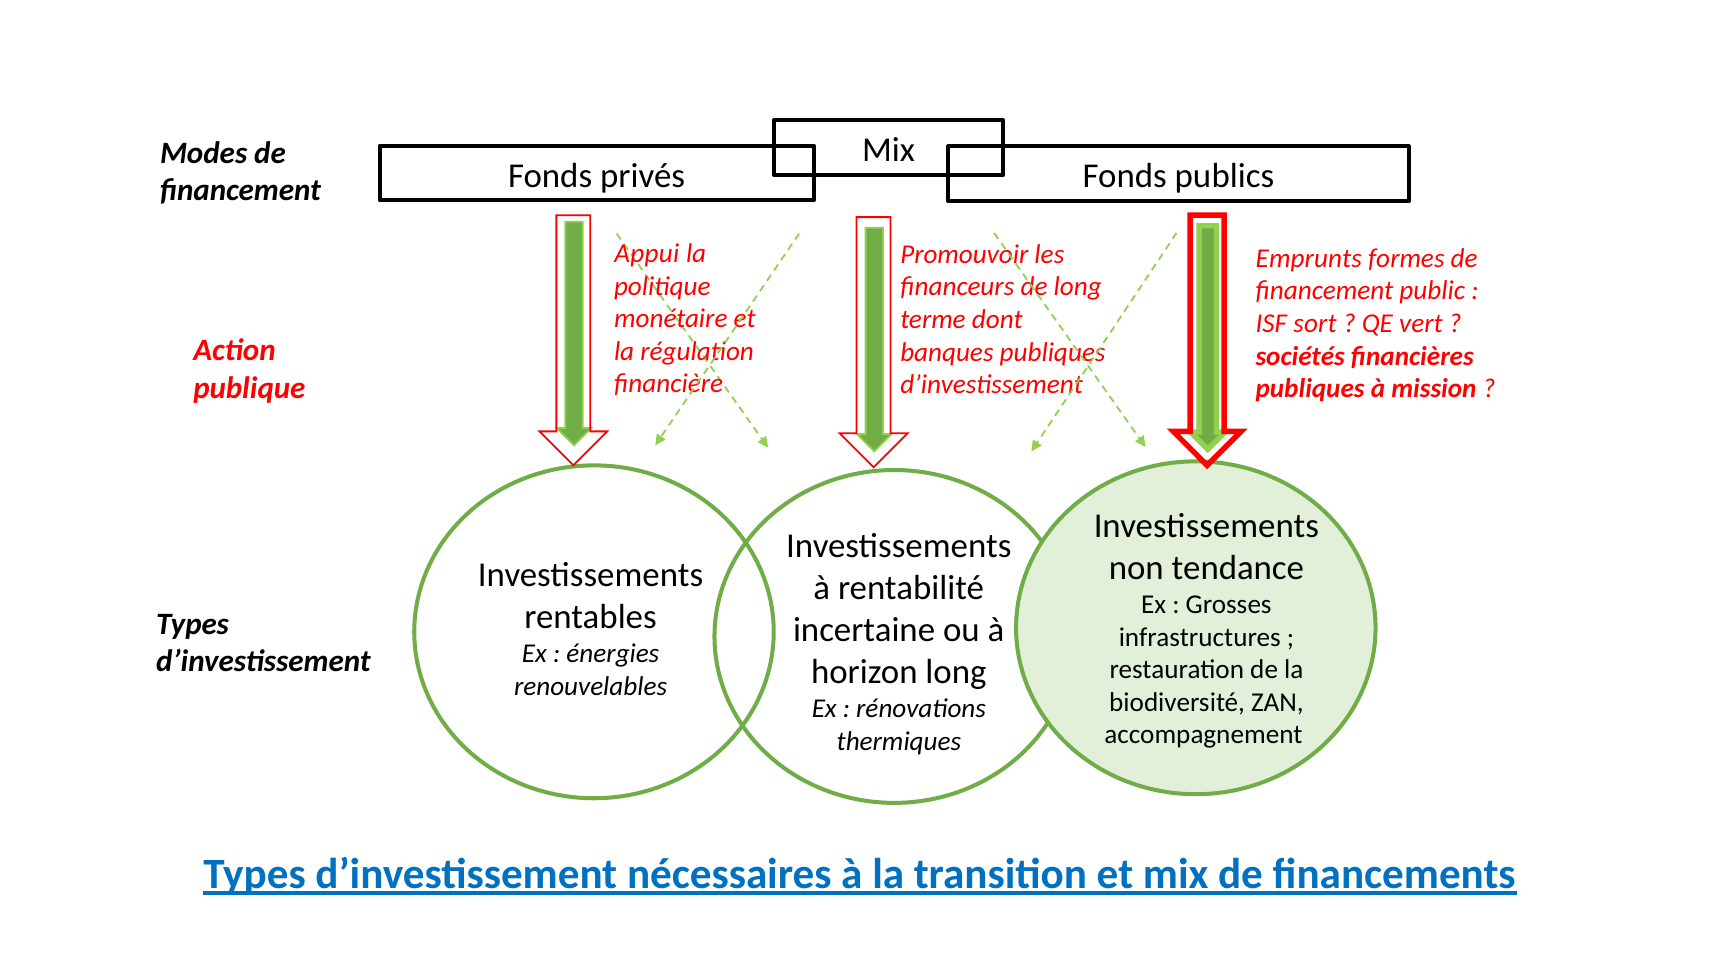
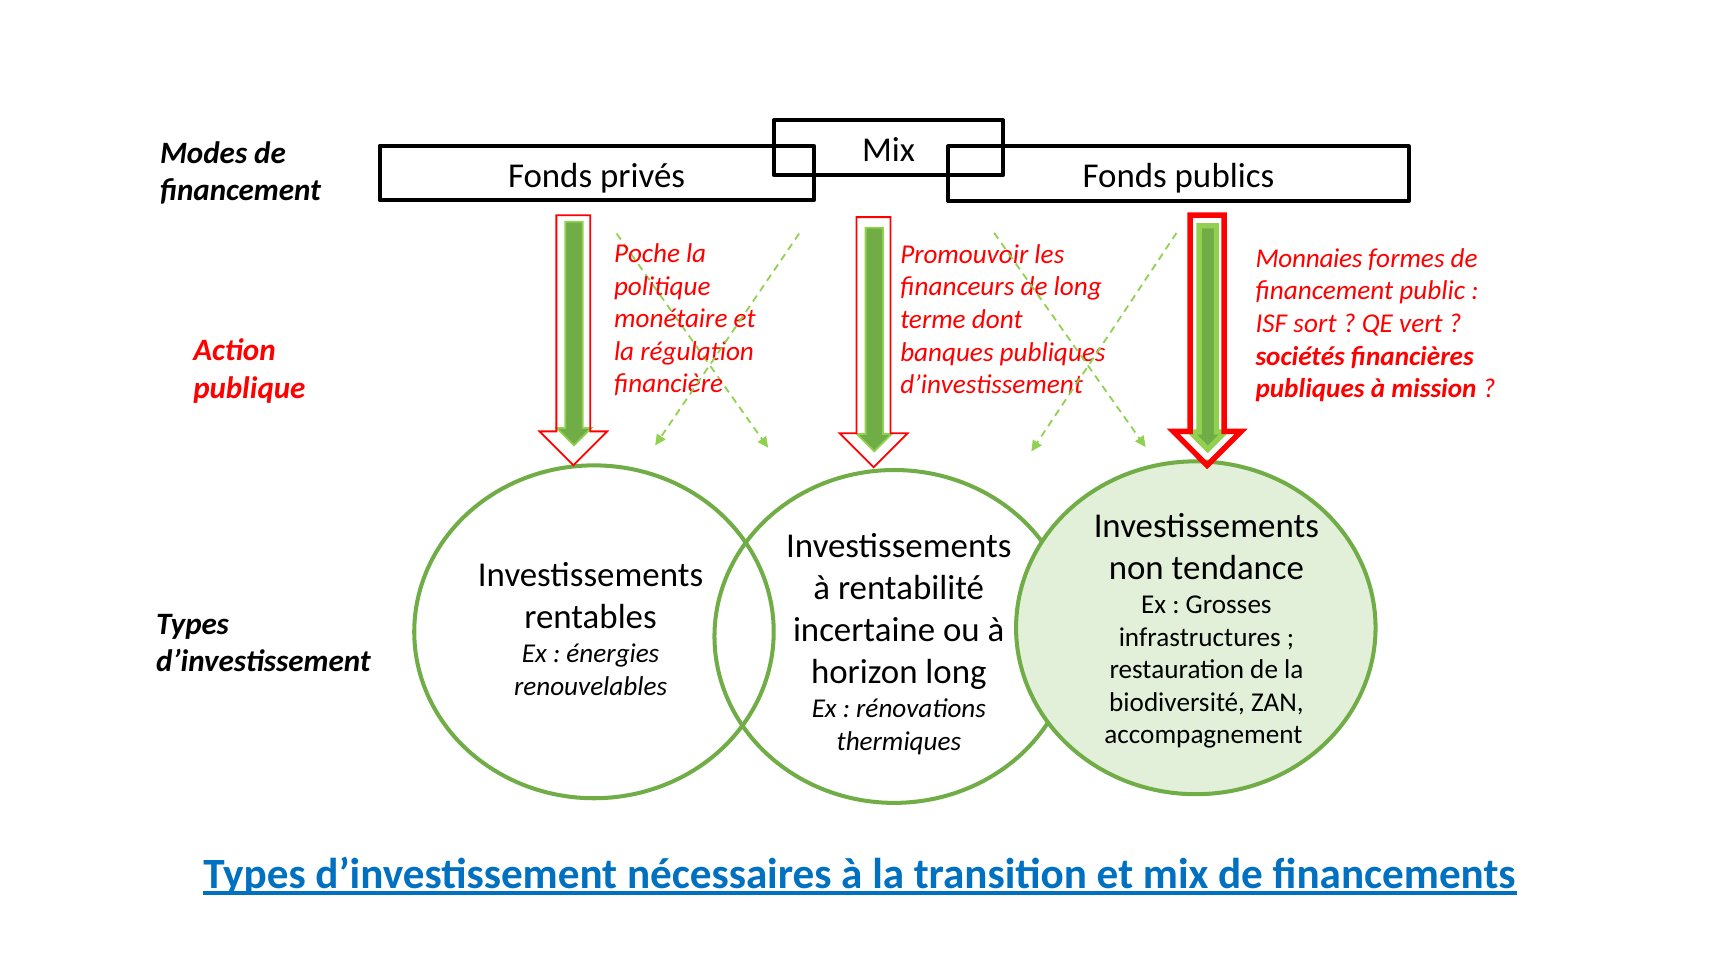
Appui: Appui -> Poche (647, 254)
Emprunts: Emprunts -> Monnaies (1309, 258)
